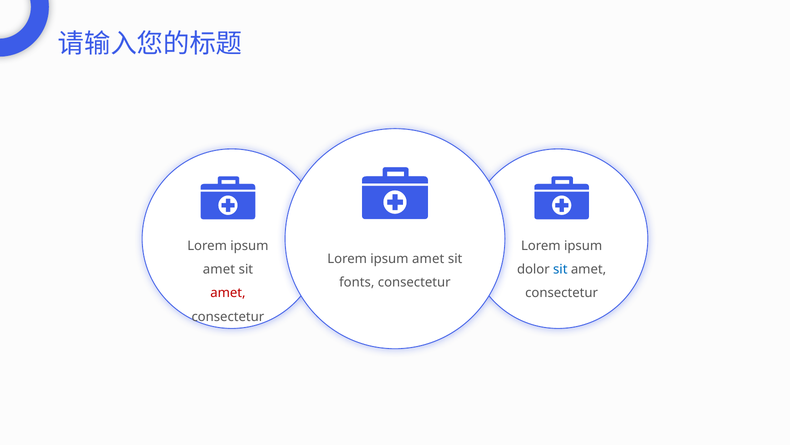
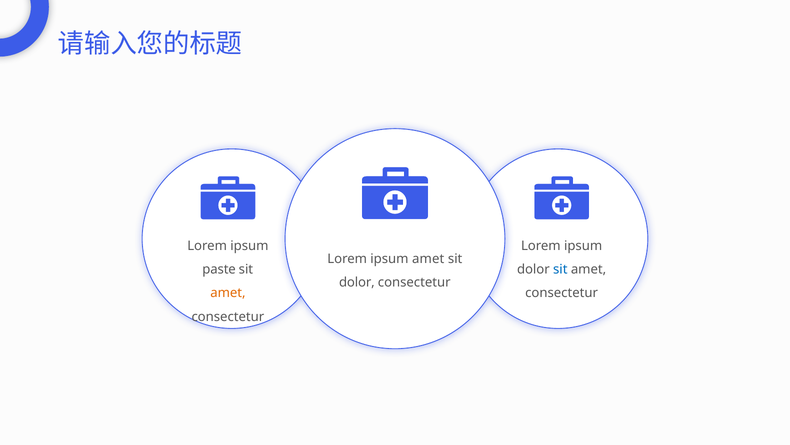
amet: amet -> paste (219, 269)
fonts: fonts -> dolor (357, 282)
amet colour: red -> orange (228, 293)
